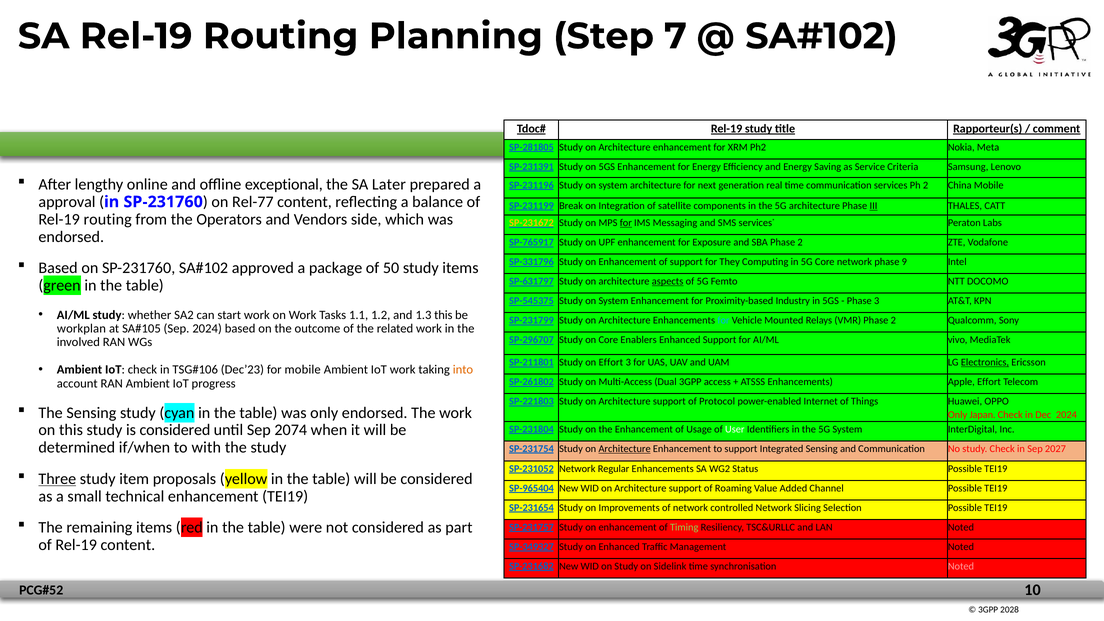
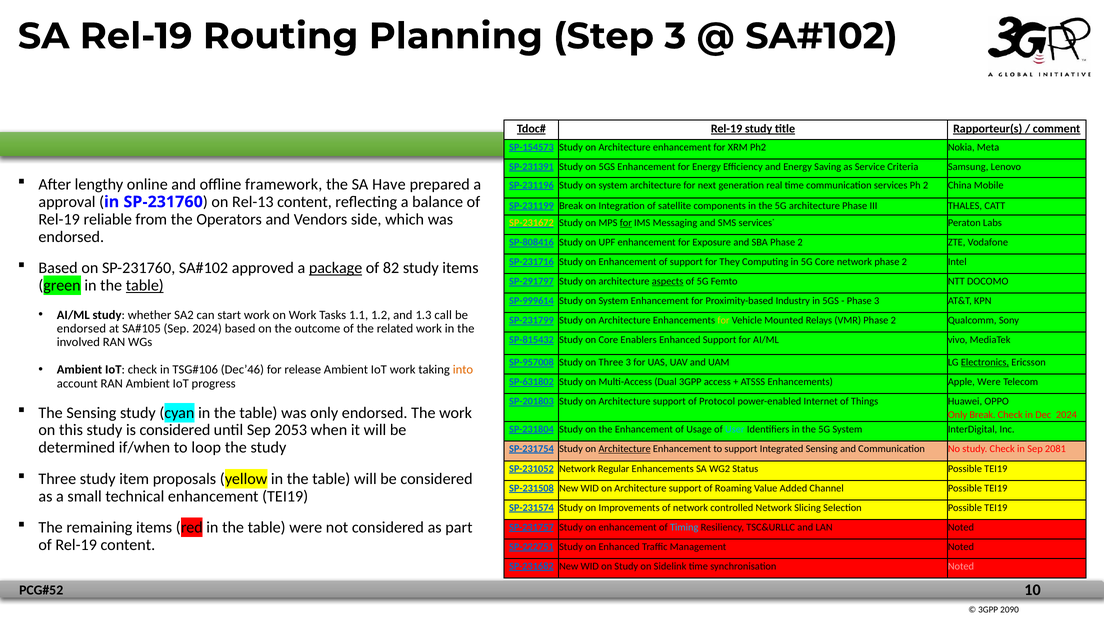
Step 7: 7 -> 3 (675, 36)
SP-281805: SP-281805 -> SP-154573 (531, 147)
exceptional: exceptional -> framework (284, 184)
Later: Later -> Have (389, 184)
Rel-77: Rel-77 -> Rel-13 (253, 202)
III underline: present -> none (873, 206)
routing: routing -> reliable (108, 219)
SP-765917: SP-765917 -> SP-808416 (531, 242)
SP-331796: SP-331796 -> SP-231716 (531, 262)
network phase 9: 9 -> 2 (904, 262)
package underline: none -> present (336, 268)
50: 50 -> 82 (391, 268)
SP-631797: SP-631797 -> SP-291797 (531, 281)
table underline: none -> present (145, 285)
SP-545375: SP-545375 -> SP-999614 (531, 301)
1.3 this: this -> call (443, 315)
for colour: light blue -> yellow (723, 320)
workplan: workplan -> endorsed (81, 329)
SP-296707: SP-296707 -> SP-815432 (531, 340)
SP-211801: SP-211801 -> SP-957008 (531, 362)
on Effort: Effort -> Three (611, 362)
Dec’23: Dec’23 -> Dec’46 (242, 370)
for mobile: mobile -> release (303, 370)
SP-261802: SP-261802 -> SP-631802 (531, 382)
Apple Effort: Effort -> Were (989, 382)
SP-221803: SP-221803 -> SP-201803 (531, 401)
Only Japan: Japan -> Break (983, 415)
2074: 2074 -> 2053 (291, 430)
User colour: white -> light blue (735, 429)
with: with -> loop (206, 448)
2027: 2027 -> 2081 (1055, 449)
Three underline: present -> none (57, 479)
SP-965404: SP-965404 -> SP-231508 (531, 488)
SP-231654: SP-231654 -> SP-231574 (531, 508)
Timing colour: light green -> light blue (684, 527)
SP-349327: SP-349327 -> SP-222751 (531, 547)
2028: 2028 -> 2090 (1010, 610)
